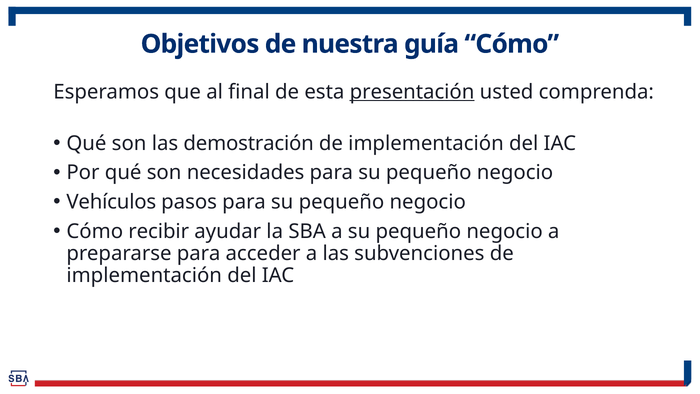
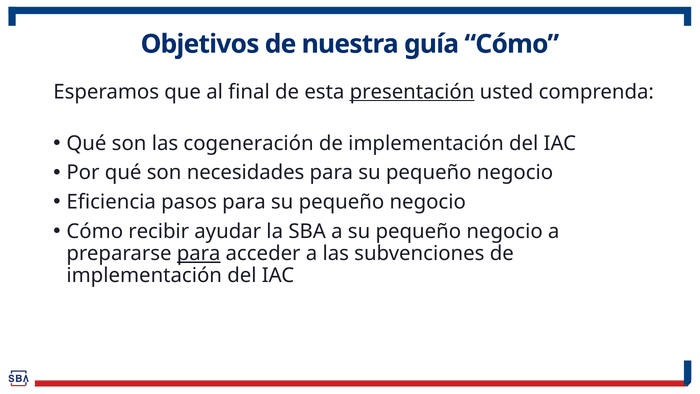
demostración: demostración -> cogeneración (249, 143)
Vehículos: Vehículos -> Eficiencia (111, 202)
para underline: none -> present (199, 253)
